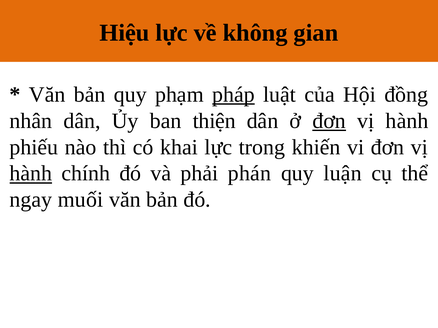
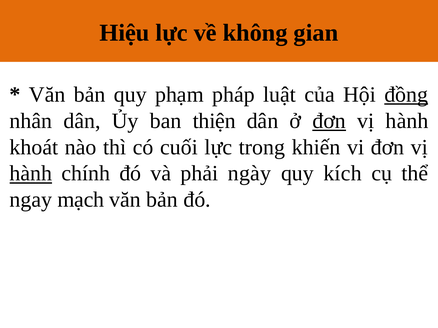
pháp underline: present -> none (233, 95)
đồng underline: none -> present (406, 95)
phiếu: phiếu -> khoát (34, 147)
khai: khai -> cuối (179, 147)
phán: phán -> ngày (250, 174)
luận: luận -> kích (343, 174)
muối: muối -> mạch (81, 200)
